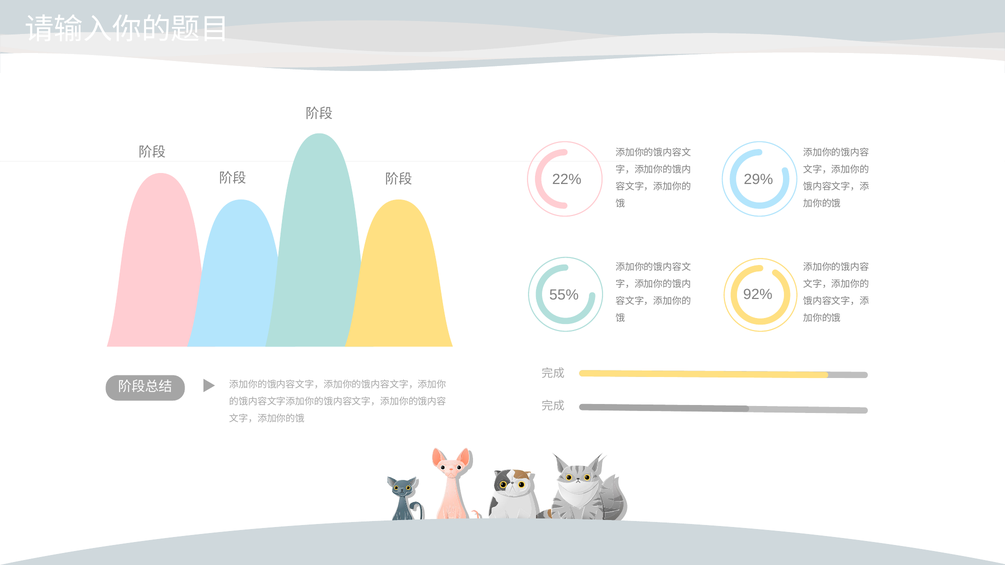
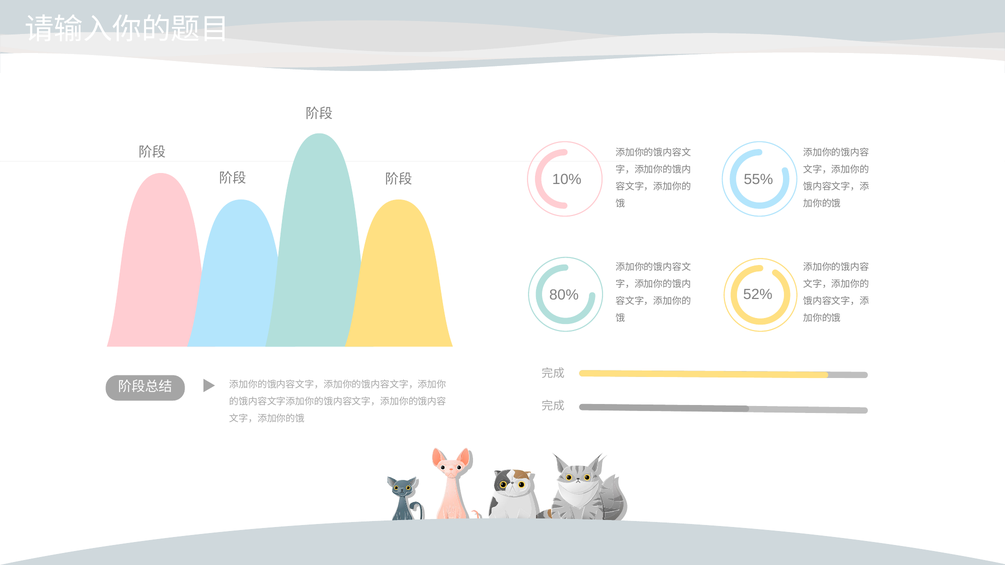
29%: 29% -> 55% (758, 179)
22%: 22% -> 10% (567, 180)
92%: 92% -> 52% (758, 295)
55%: 55% -> 80% (564, 295)
